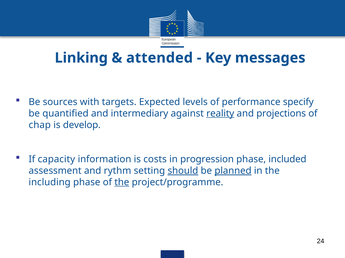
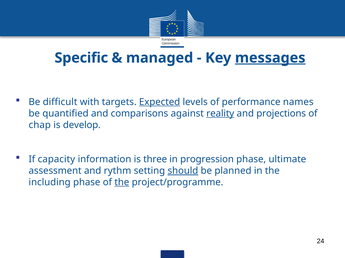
Linking: Linking -> Specific (81, 58)
attended: attended -> managed (160, 58)
messages underline: none -> present (270, 58)
sources: sources -> difficult (60, 102)
Expected underline: none -> present (160, 102)
specify: specify -> names (298, 102)
intermediary: intermediary -> comparisons (139, 114)
costs: costs -> three (155, 160)
included: included -> ultimate (287, 160)
planned underline: present -> none (233, 171)
